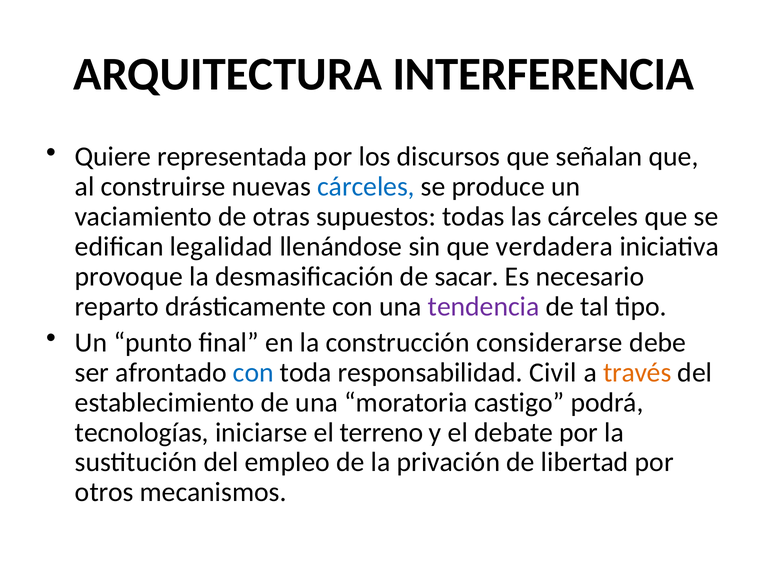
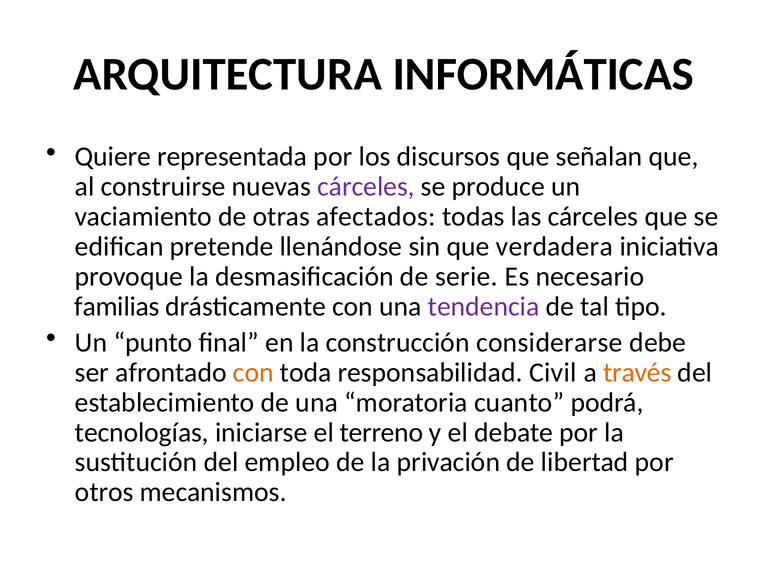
INTERFERENCIA: INTERFERENCIA -> INFORMÁTICAS (543, 74)
cárceles colour: blue -> purple (366, 187)
supuestos: supuestos -> afectados (376, 217)
legalidad: legalidad -> pretende (222, 247)
sacar: sacar -> serie (466, 277)
reparto: reparto -> familias (117, 306)
con colour: blue -> orange (253, 372)
castigo: castigo -> cuanto (519, 402)
